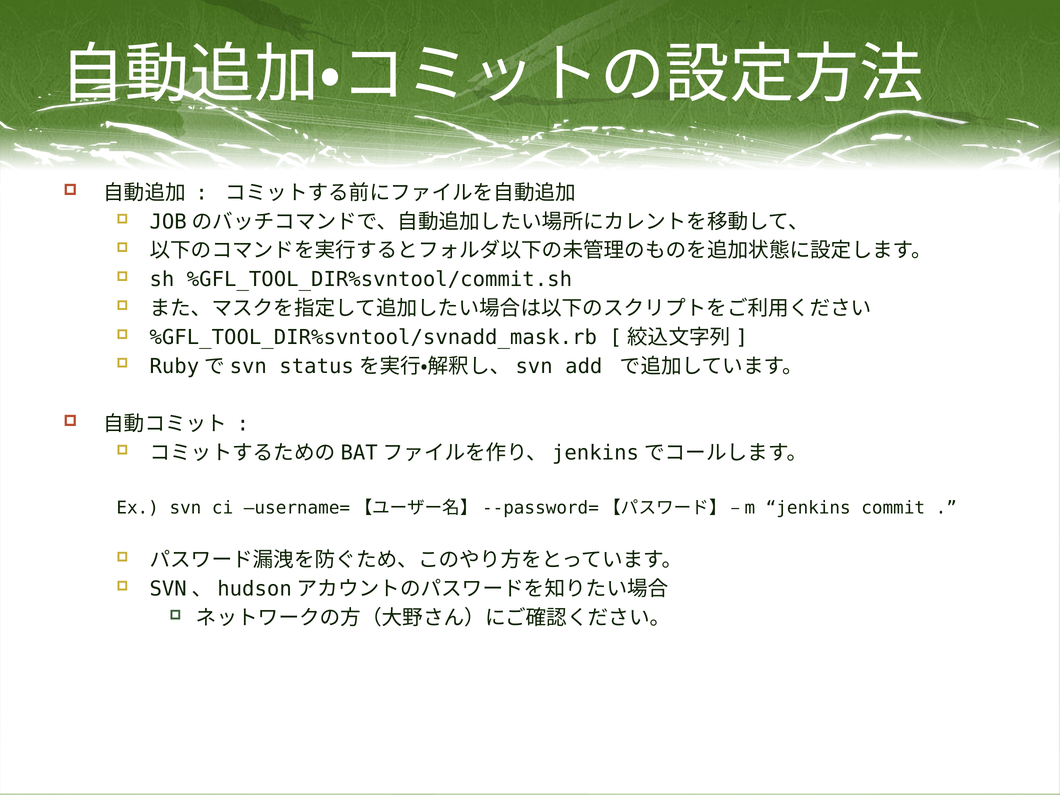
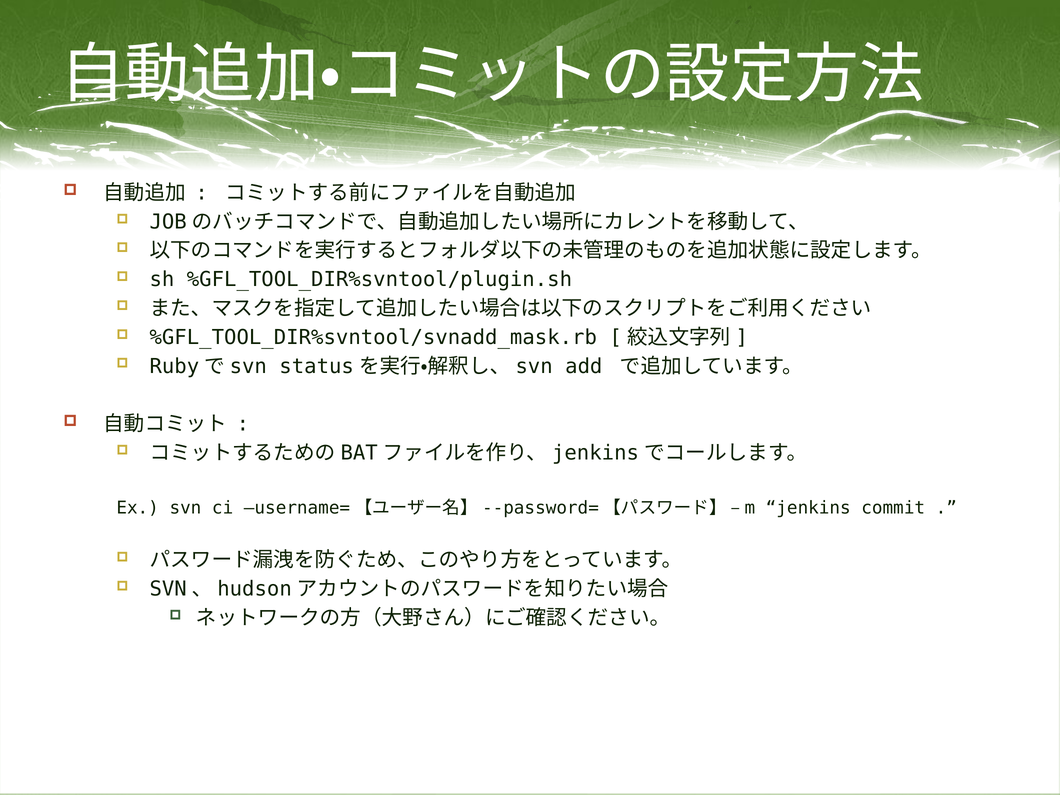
%GFL_TOOL_DIR%svntool/commit.sh: %GFL_TOOL_DIR%svntool/commit.sh -> %GFL_TOOL_DIR%svntool/plugin.sh (379, 280)
